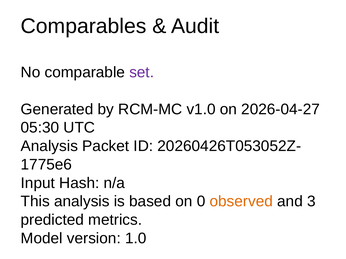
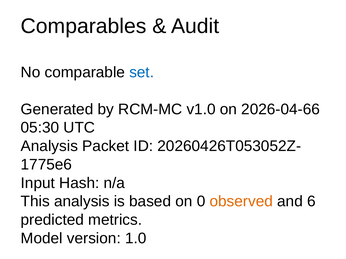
set colour: purple -> blue (142, 73)
2026-04-27: 2026-04-27 -> 2026-04-66 (281, 109)
3: 3 -> 6 (311, 202)
